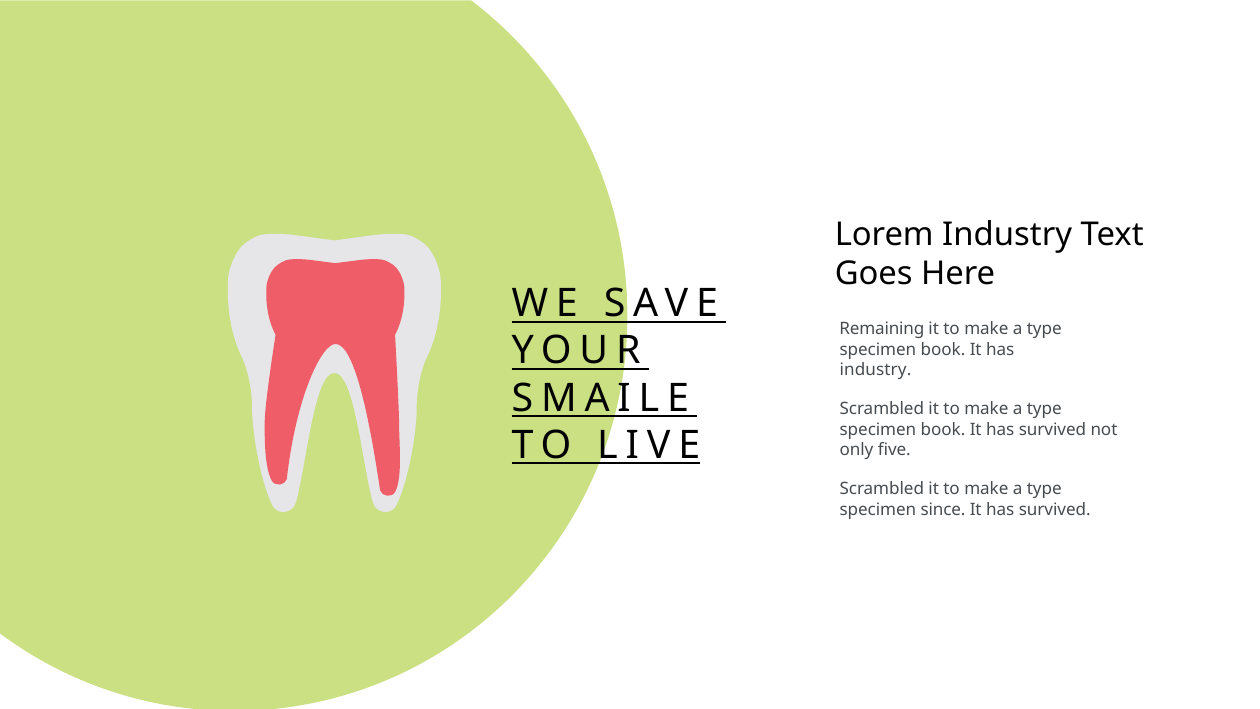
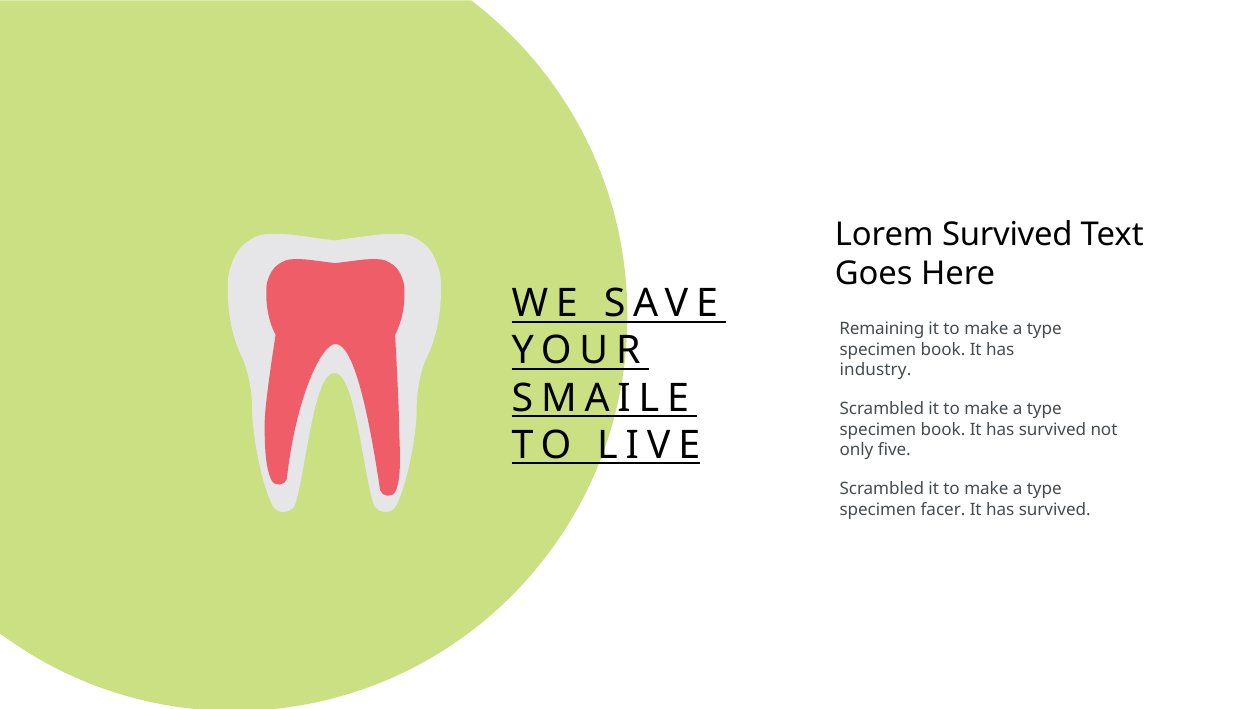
Lorem Industry: Industry -> Survived (1007, 235)
since: since -> facer (943, 509)
